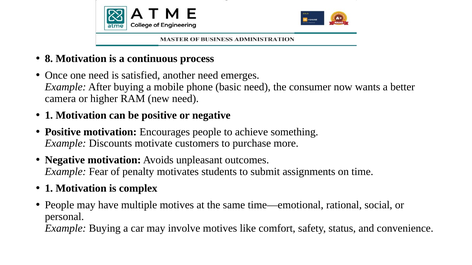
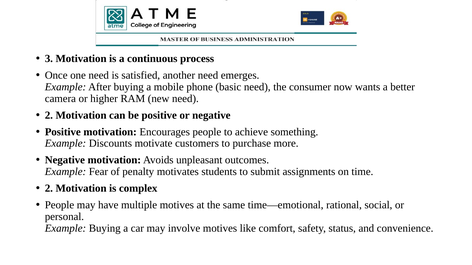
8: 8 -> 3 (49, 59)
1: 1 -> 2 (49, 115)
1: 1 -> 2 (49, 189)
